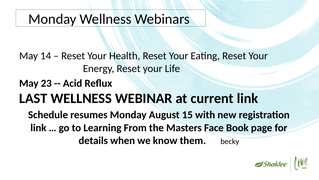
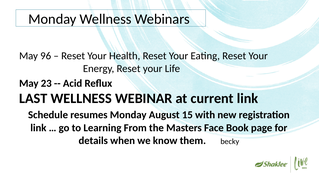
14: 14 -> 96 (46, 56)
